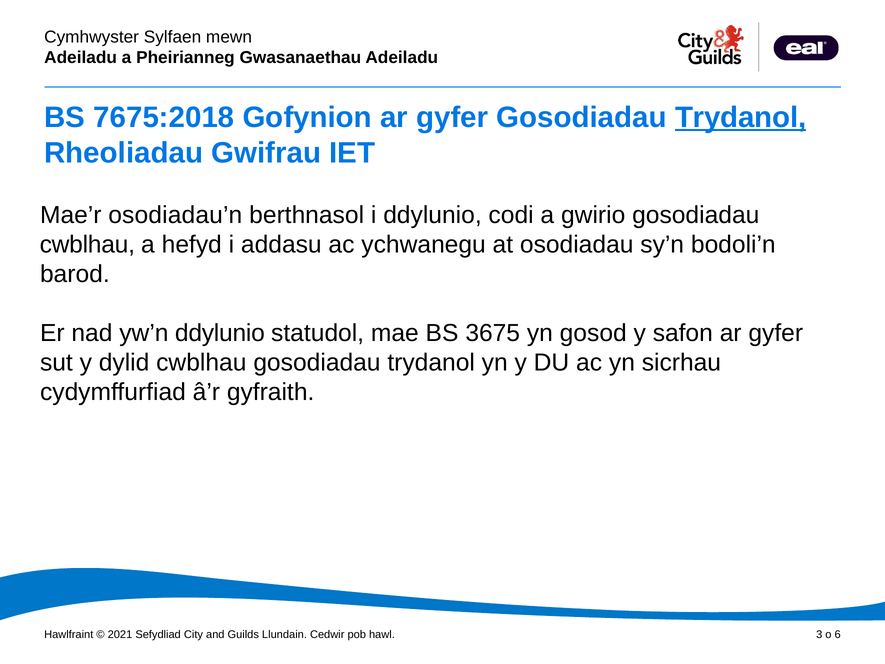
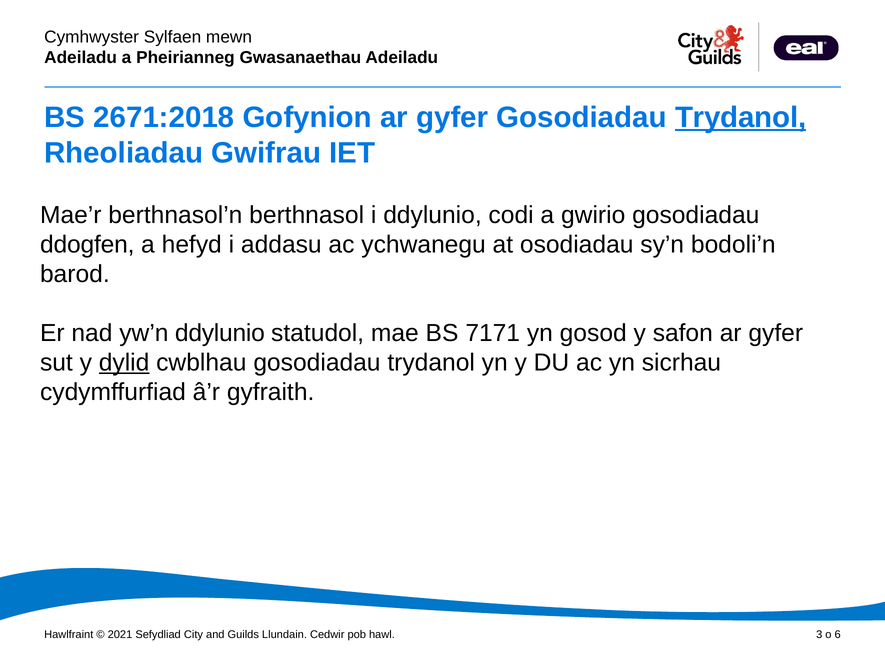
7675:2018: 7675:2018 -> 2671:2018 (164, 117)
osodiadau’n: osodiadau’n -> berthnasol’n (175, 215)
cwblhau: cwblhau -> ddogfen (87, 244)
3675: 3675 -> 7171 (493, 333)
dylid underline: none -> present (124, 362)
